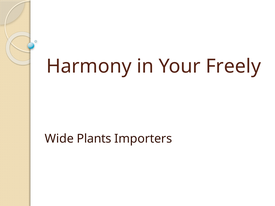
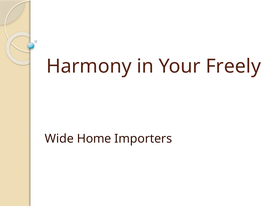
Plants: Plants -> Home (94, 139)
